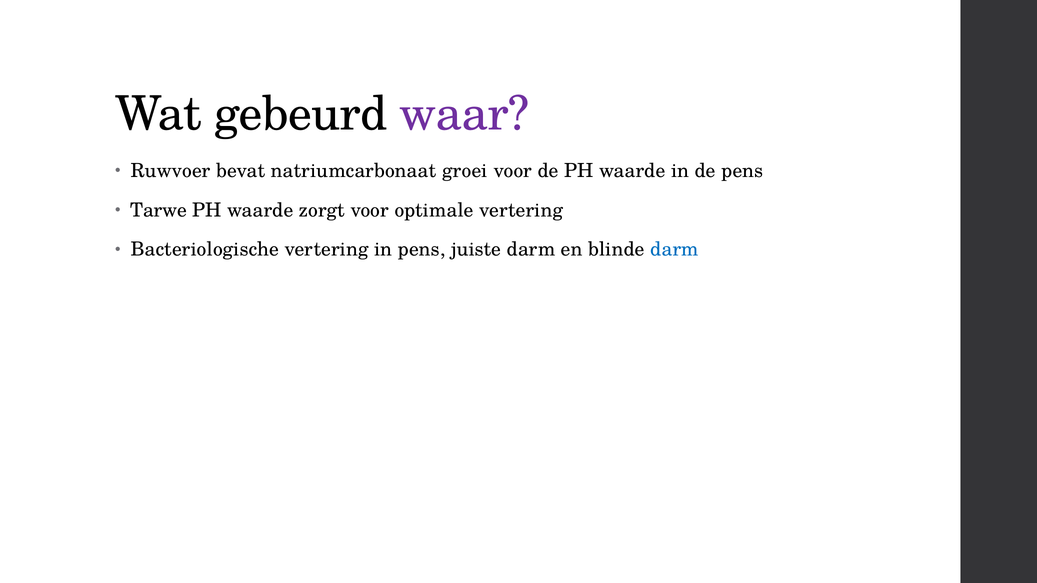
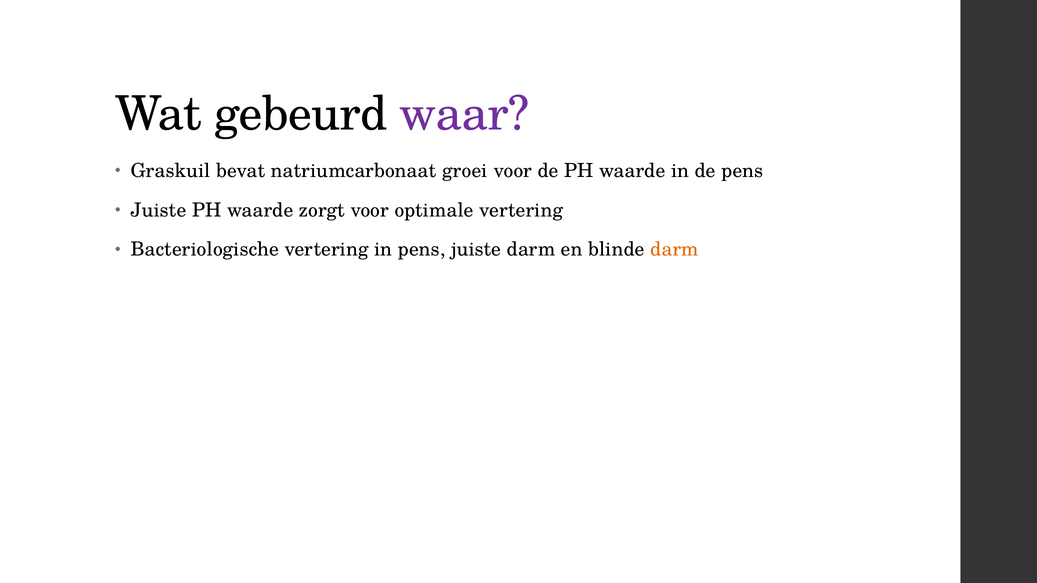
Ruwvoer: Ruwvoer -> Graskuil (171, 171)
Tarwe: Tarwe -> Juiste (158, 210)
darm colour: blue -> orange (674, 250)
